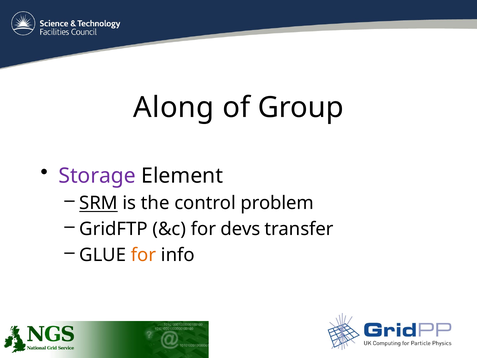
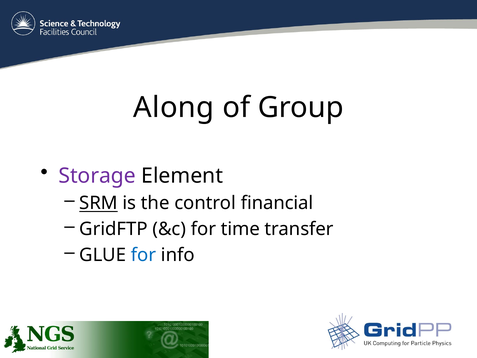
problem: problem -> financial (277, 203)
devs: devs -> time (240, 229)
for colour: orange -> blue (144, 255)
